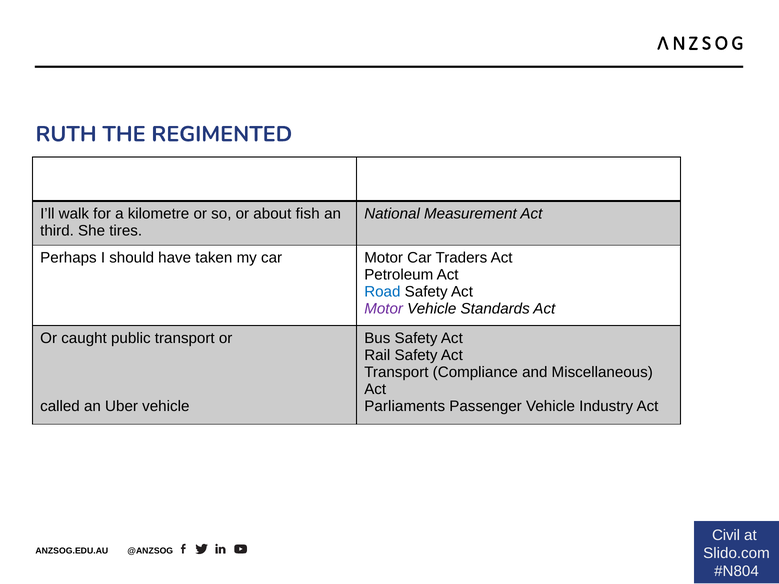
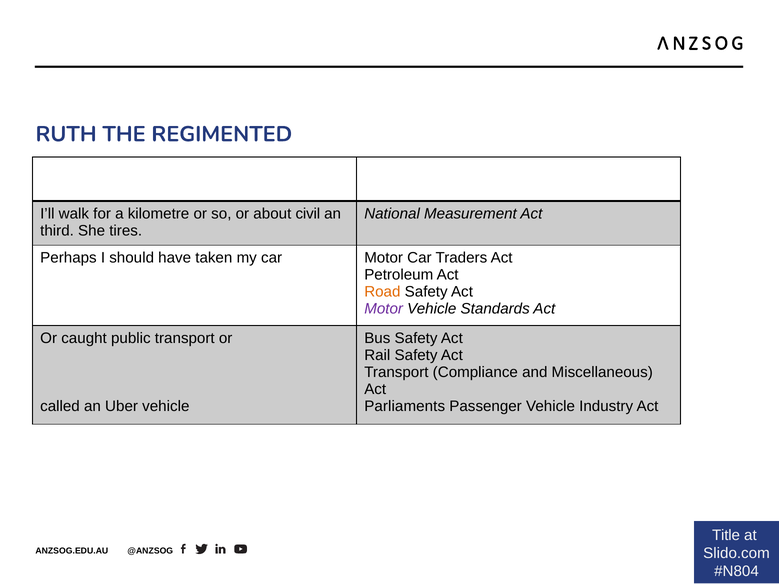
fish: fish -> civil (308, 214)
Road colour: blue -> orange (382, 292)
Civil: Civil -> Title (726, 535)
